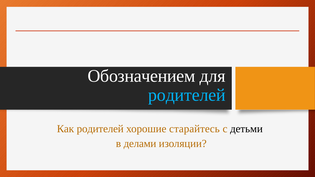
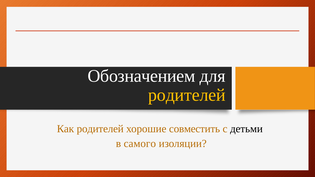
родителей colour: light blue -> yellow (187, 95)
старайтесь: старайтесь -> совместить (195, 129)
делами: делами -> самого (140, 144)
